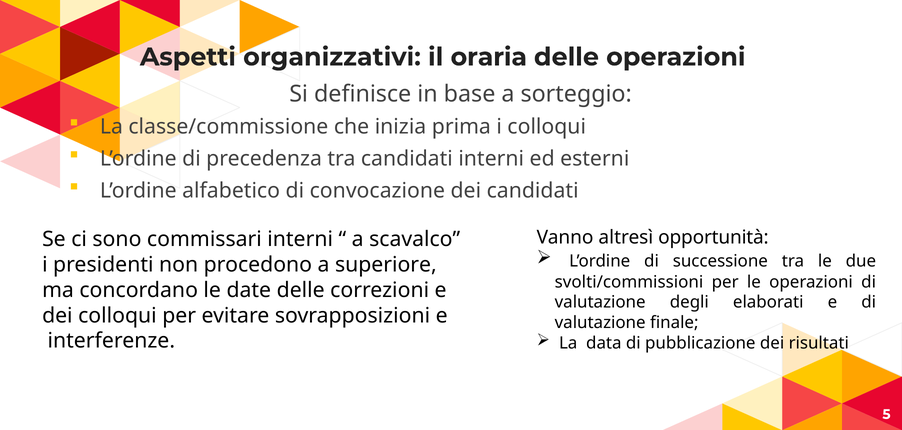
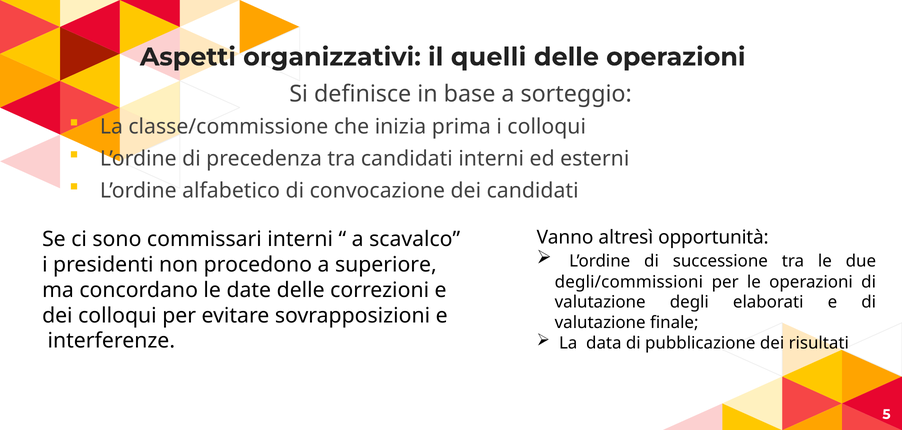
oraria: oraria -> quelli (489, 57)
svolti/commissioni: svolti/commissioni -> degli/commissioni (629, 282)
